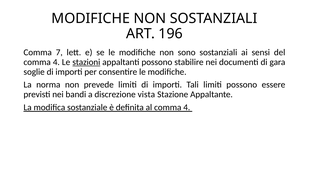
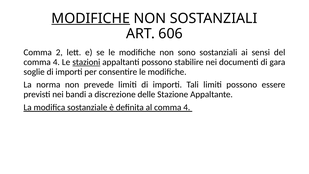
MODIFICHE underline: none -> present (91, 18)
196: 196 -> 606 (171, 34)
7: 7 -> 2 (59, 52)
vista: vista -> delle (146, 94)
